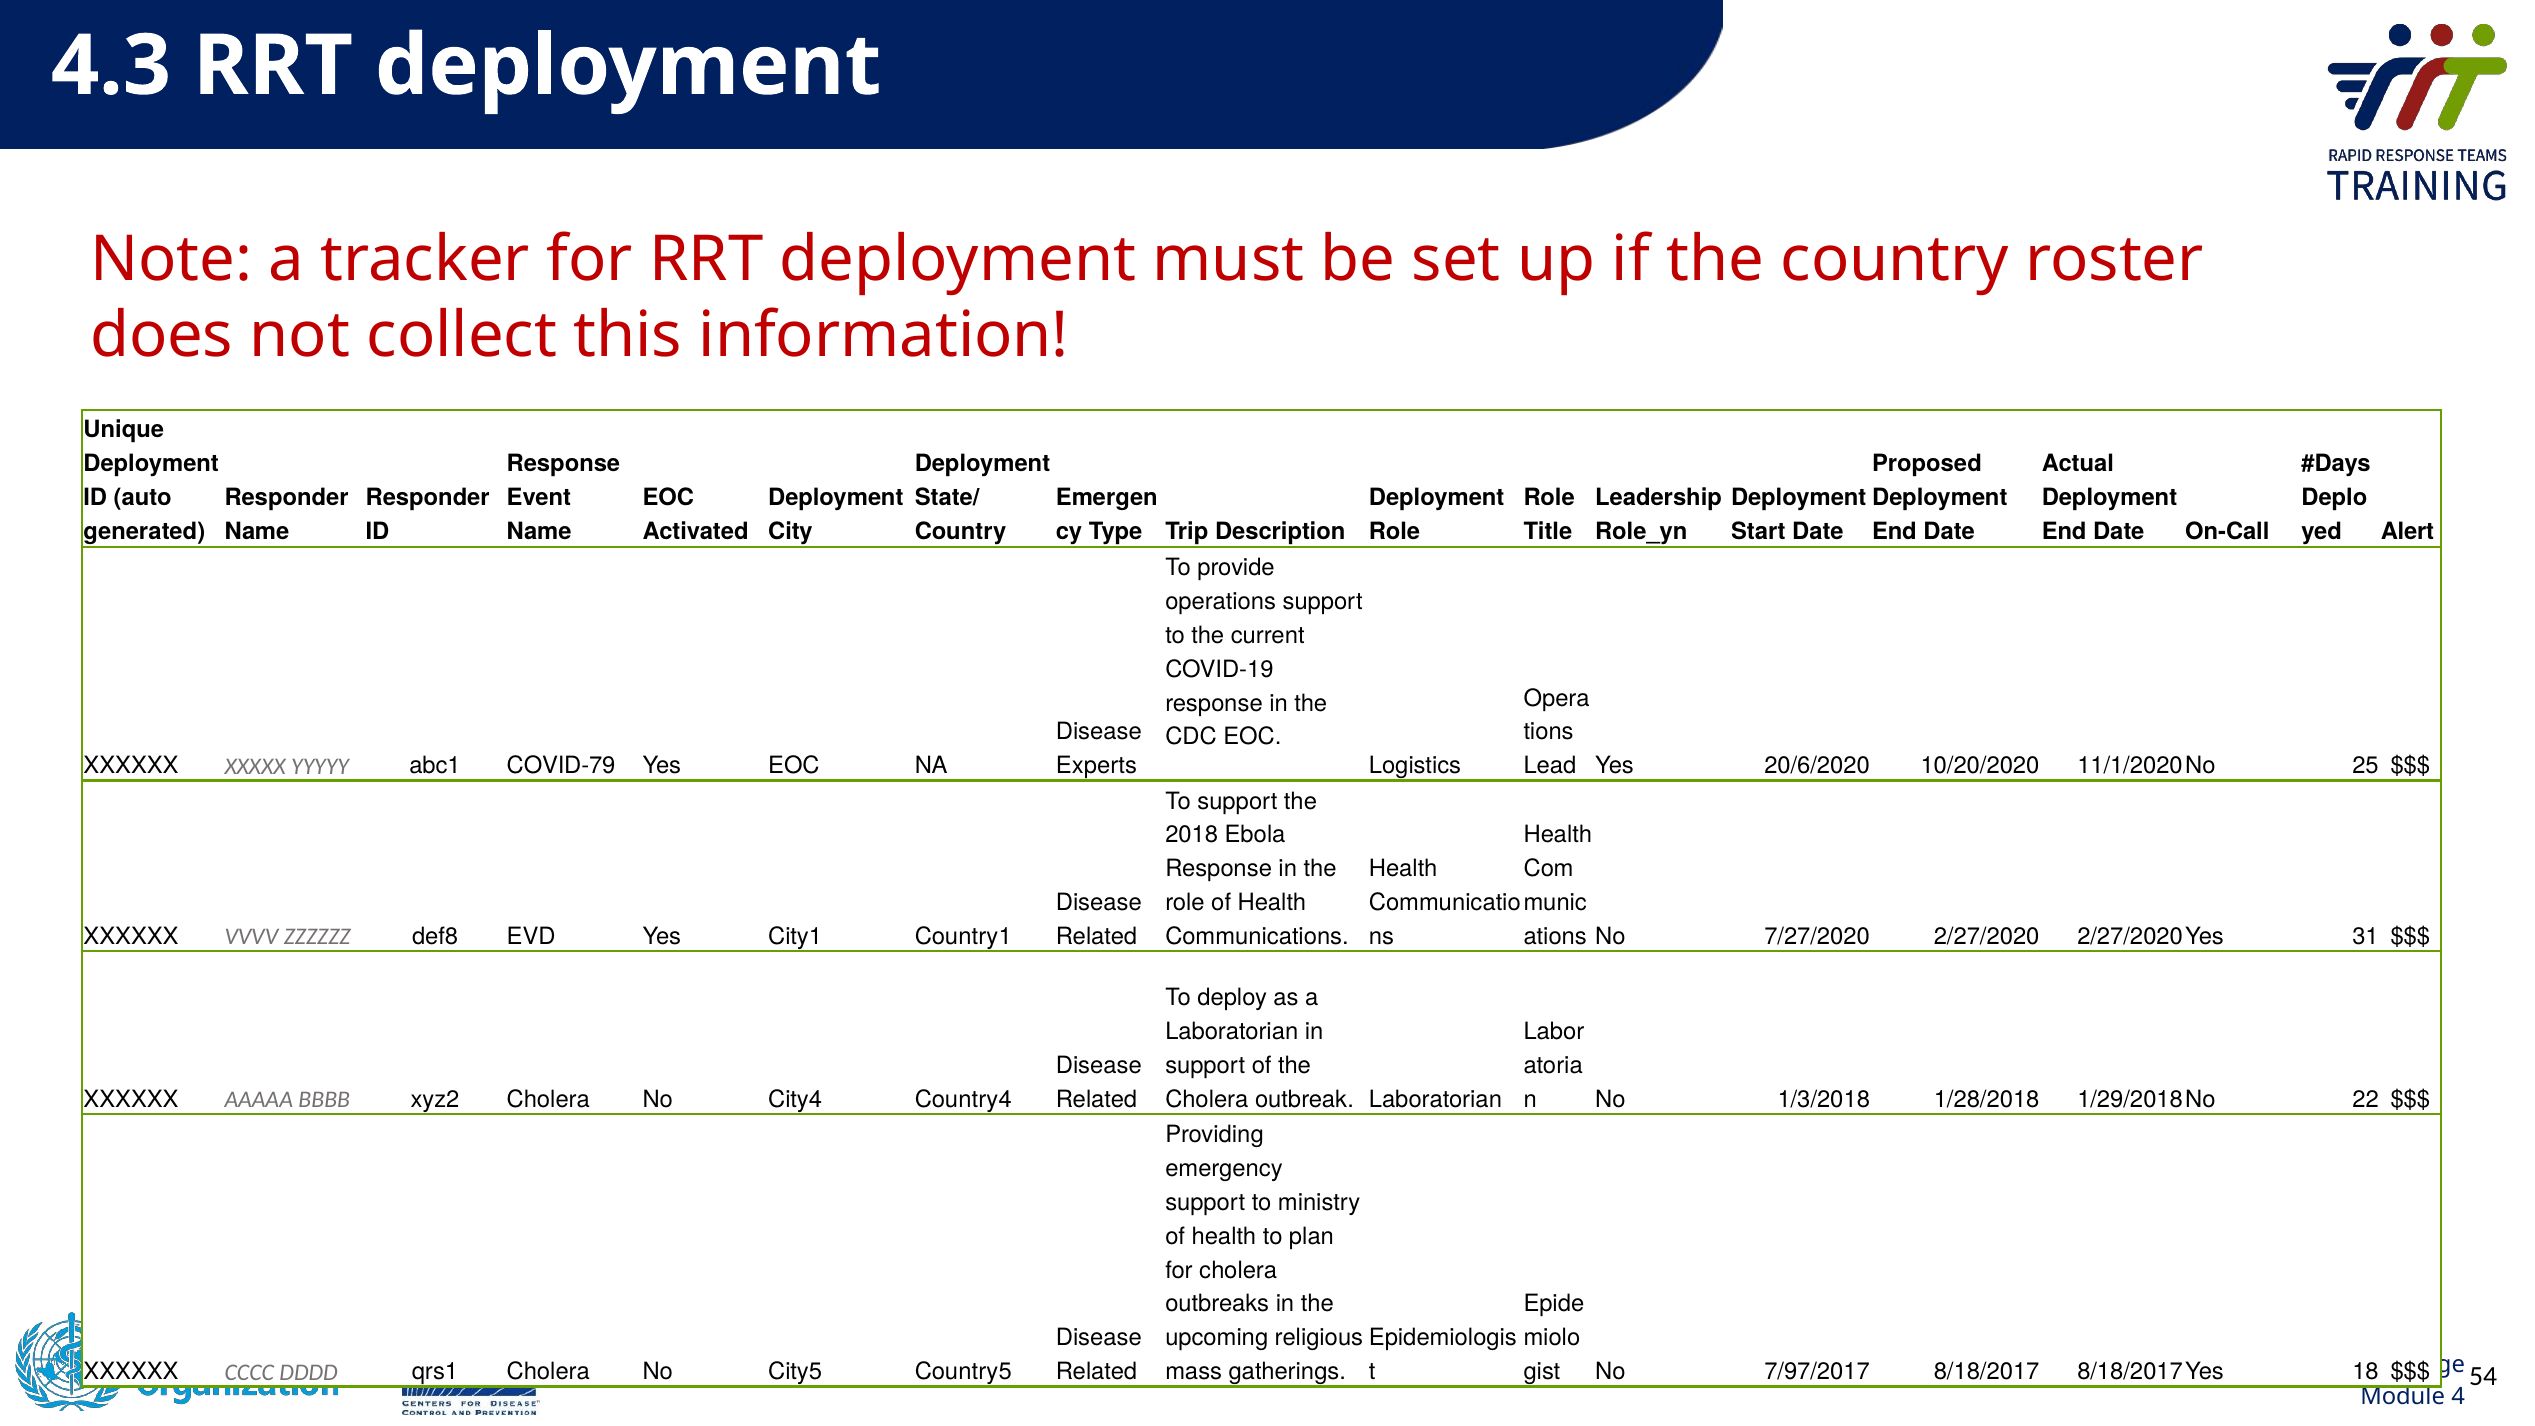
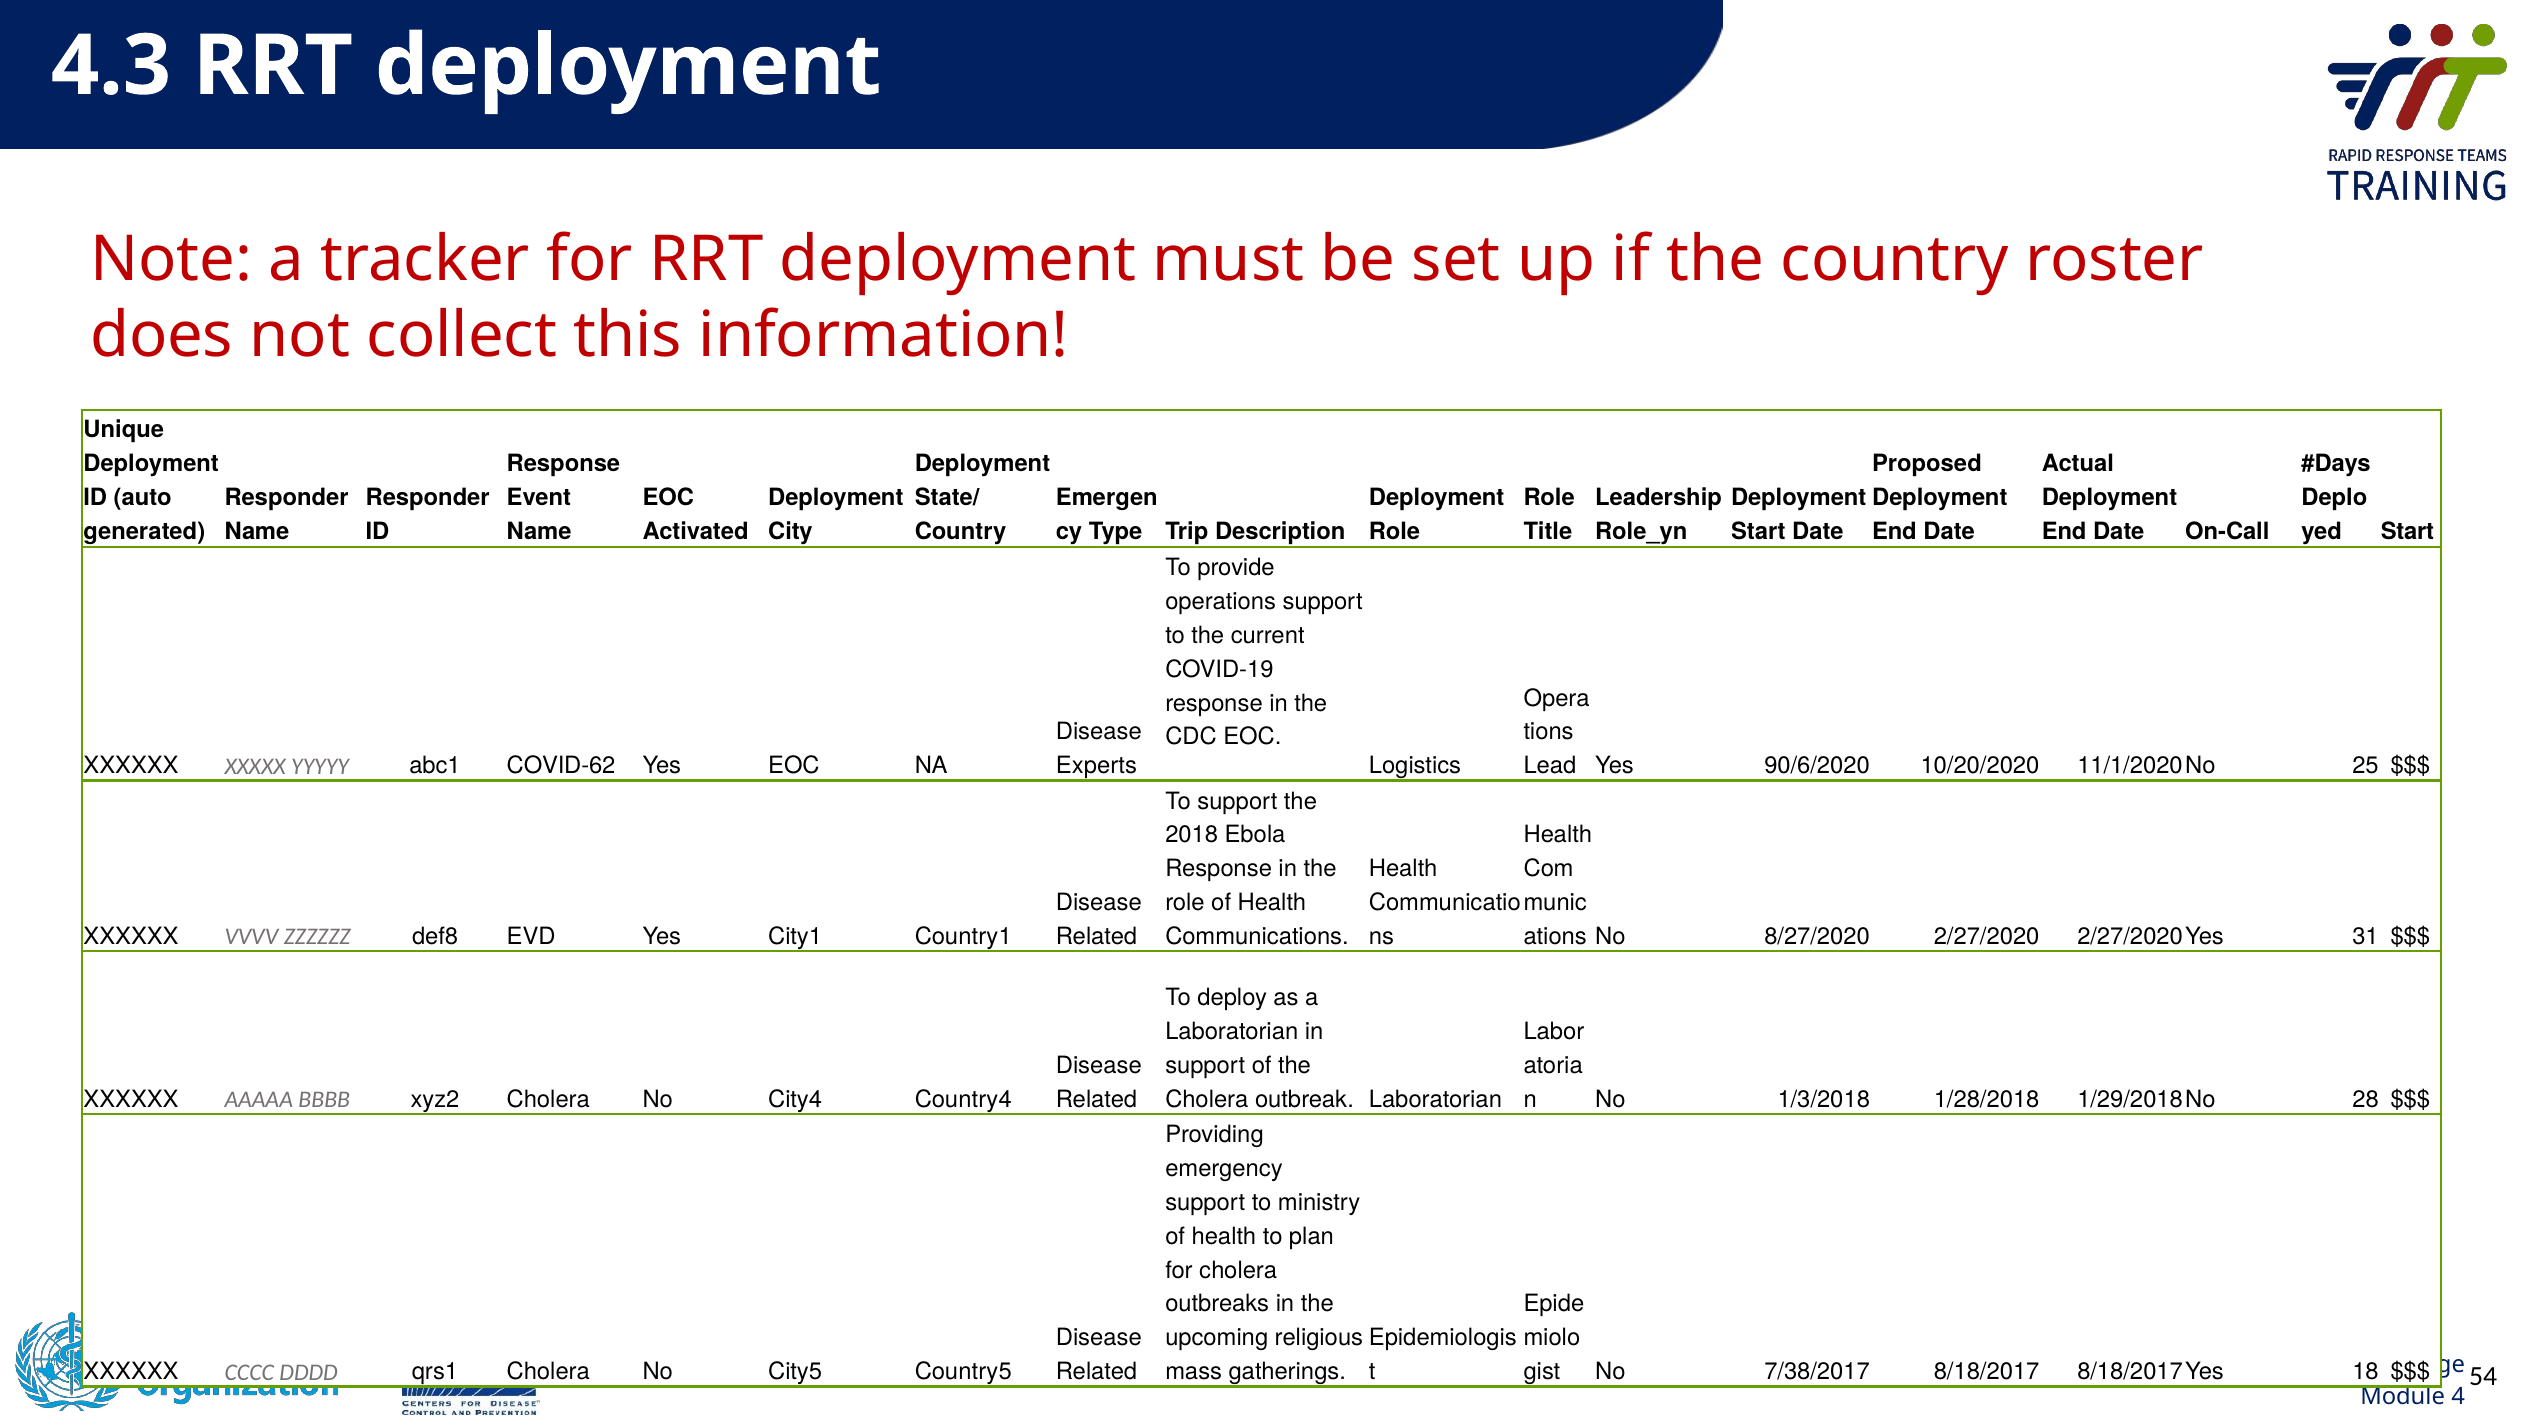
Alert: Alert -> Start (2407, 532)
COVID-79: COVID-79 -> COVID-62 (561, 766)
20/6/2020: 20/6/2020 -> 90/6/2020 (1817, 766)
7/27/2020: 7/27/2020 -> 8/27/2020 (1817, 937)
22: 22 -> 28 (2366, 1099)
7/97/2017: 7/97/2017 -> 7/38/2017 (1817, 1372)
